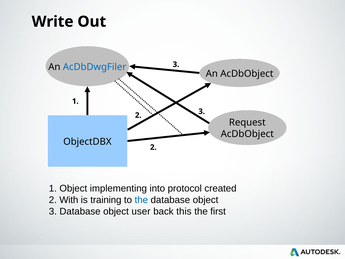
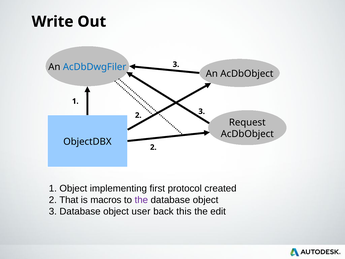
into: into -> first (157, 188)
With: With -> That (69, 200)
training: training -> macros (106, 200)
the colour: blue -> purple (141, 200)
first: first -> edit (218, 211)
